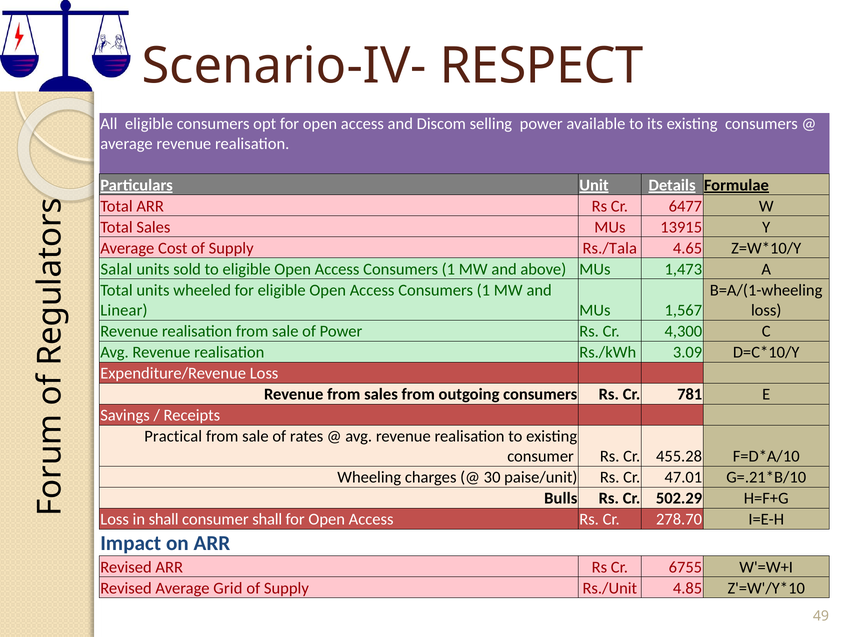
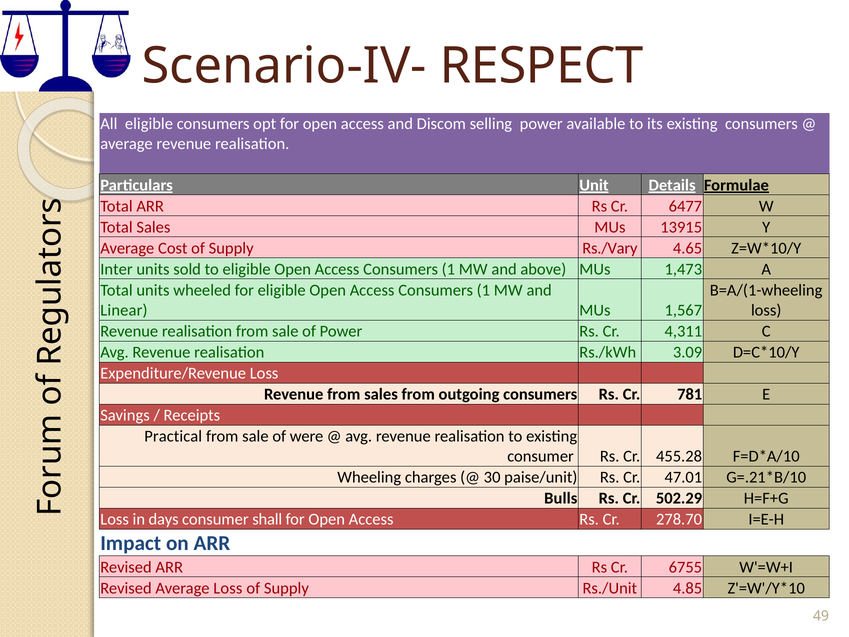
Rs./Tala: Rs./Tala -> Rs./Vary (610, 248)
Salal: Salal -> Inter (117, 269)
4,300: 4,300 -> 4,311 (683, 331)
rates: rates -> were (307, 436)
in shall: shall -> days (164, 519)
Average Grid: Grid -> Loss (228, 588)
